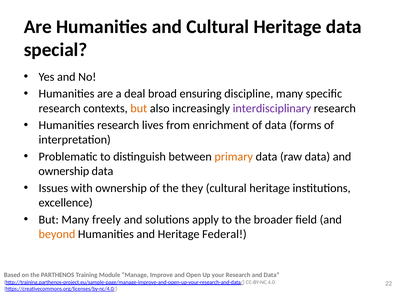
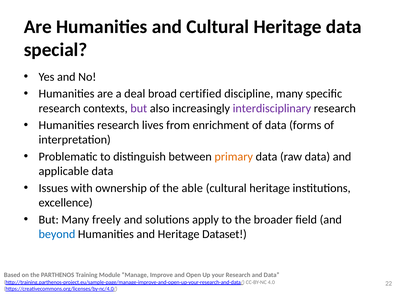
ensuring: ensuring -> certified (201, 94)
but colour: orange -> purple (139, 108)
ownership: ownership -> applicable (64, 171)
they: they -> able (192, 188)
beyond colour: orange -> blue (57, 234)
Federal: Federal -> Dataset (224, 234)
